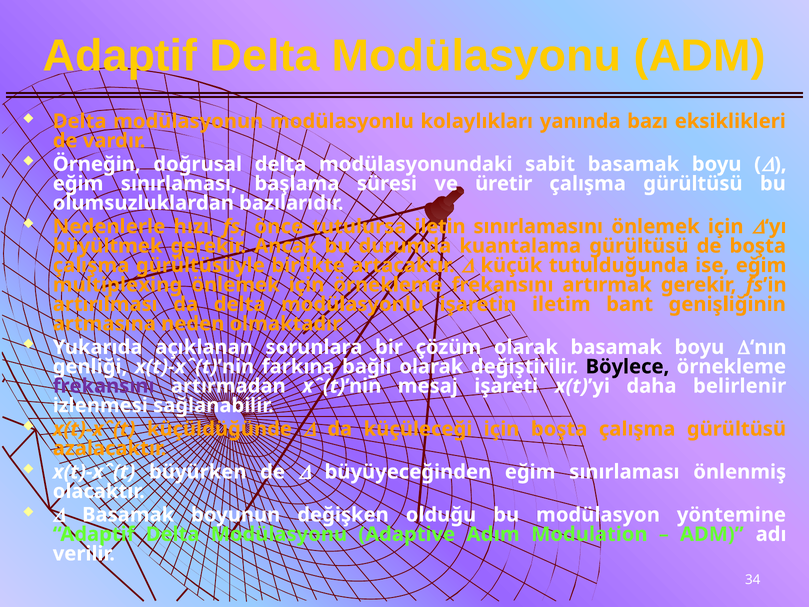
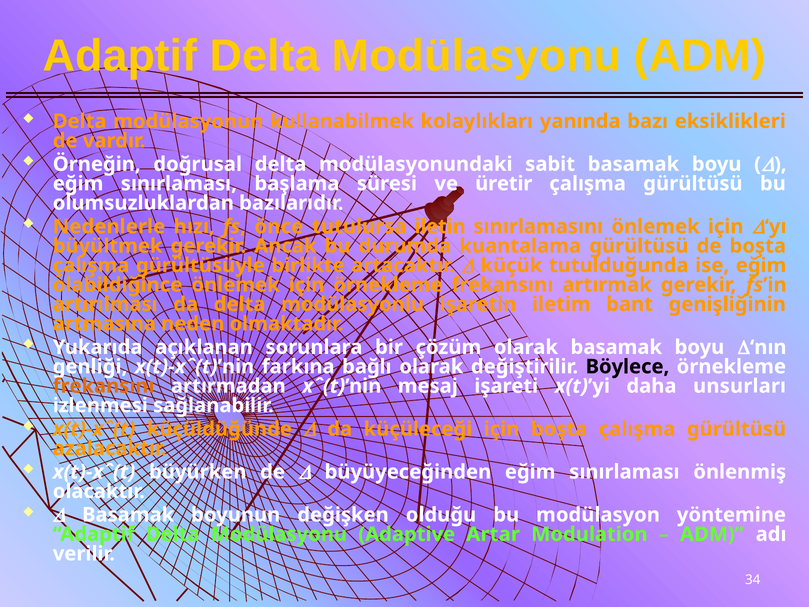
modülasyonun modülasyonlu: modülasyonlu -> kullanabilmek (342, 121)
multiplexing: multiplexing -> olabildiğince (118, 285)
frekansını colour: purple -> orange (104, 386)
belirlenir: belirlenir -> unsurları (740, 386)
Adım: Adım -> Artar (493, 534)
